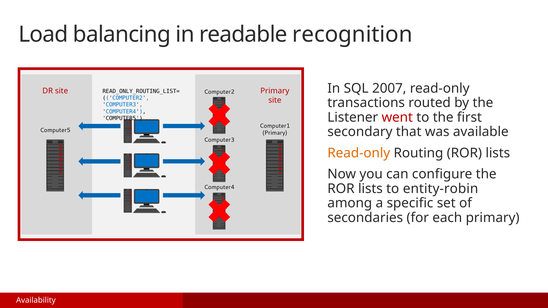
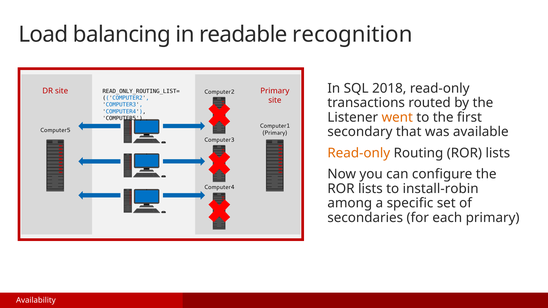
2007: 2007 -> 2018 (389, 88)
went colour: red -> orange (397, 117)
entity-robin: entity-robin -> install-robin (441, 189)
